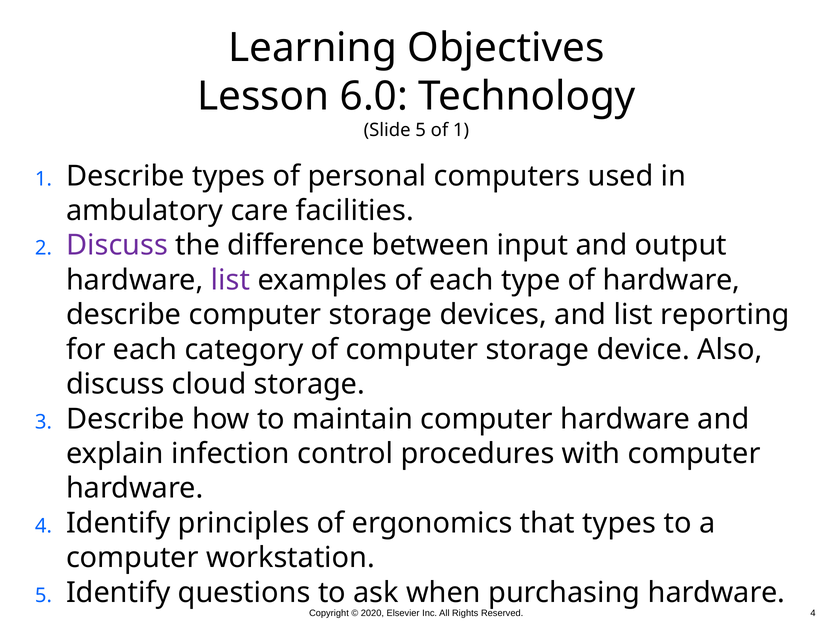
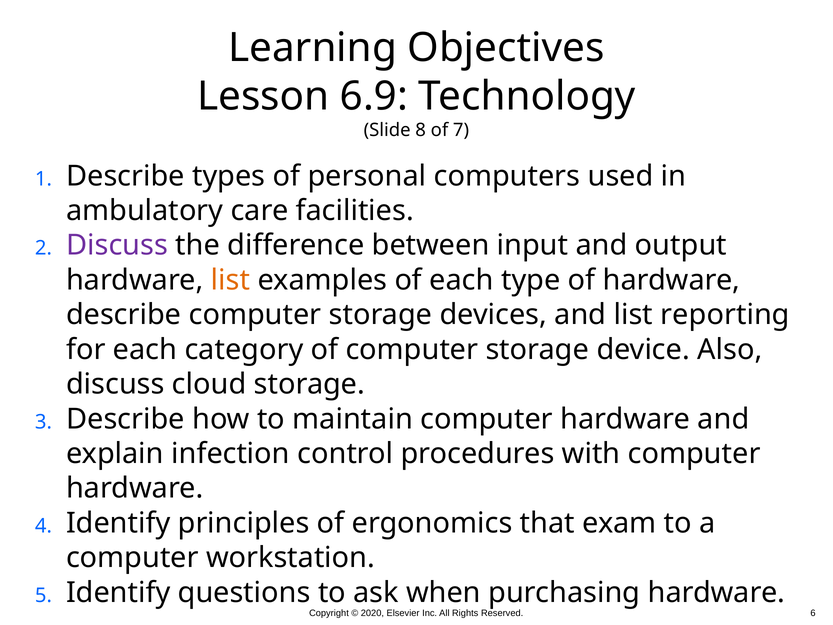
6.0: 6.0 -> 6.9 (374, 96)
Slide 5: 5 -> 8 (421, 130)
of 1: 1 -> 7 (461, 130)
list colour: purple -> orange (231, 280)
that types: types -> exam (619, 523)
4: 4 -> 6 (813, 613)
